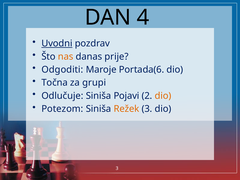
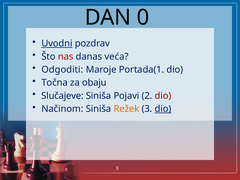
4: 4 -> 0 (143, 18)
nas colour: orange -> red (66, 57)
prije: prije -> veća (117, 57)
Portada(6: Portada(6 -> Portada(1 (142, 70)
grupi: grupi -> obaju (94, 83)
Odlučuje: Odlučuje -> Slučajeve (62, 96)
dio colour: orange -> red (163, 96)
Potezom: Potezom -> Načinom (62, 109)
dio underline: none -> present (163, 109)
